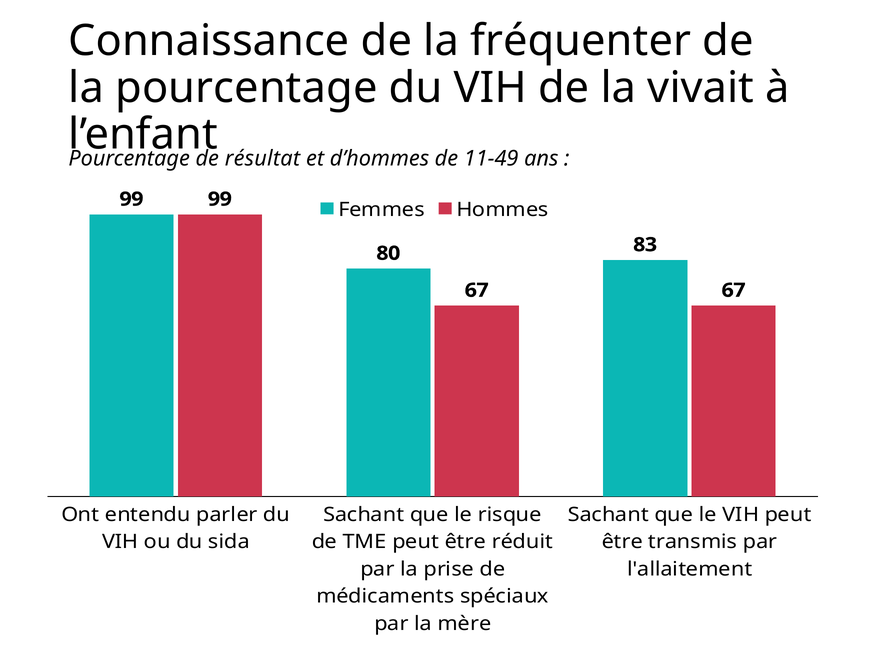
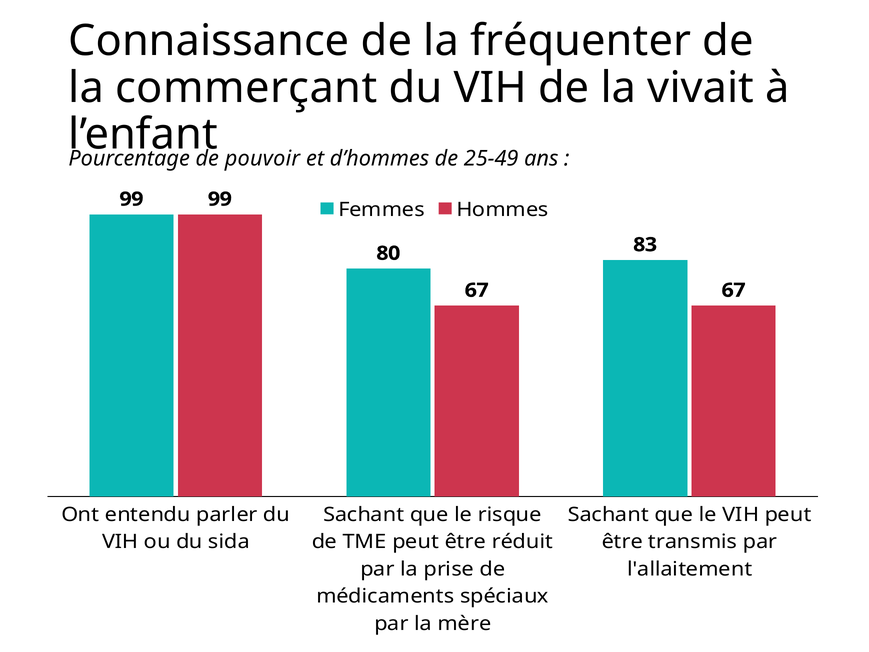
la pourcentage: pourcentage -> commerçant (246, 88)
résultat: résultat -> pouvoir (262, 159)
11-49: 11-49 -> 25-49 (491, 159)
